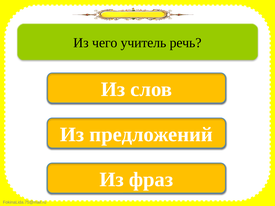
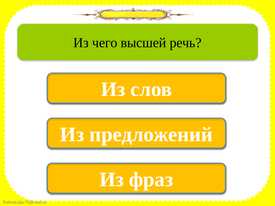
учитель: учитель -> высшей (143, 43)
